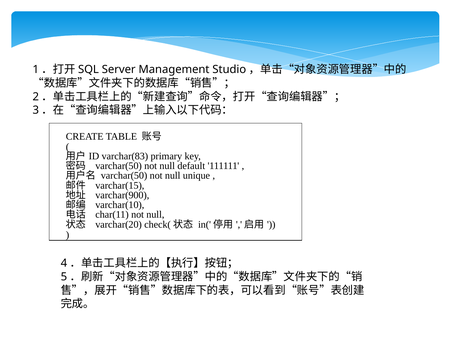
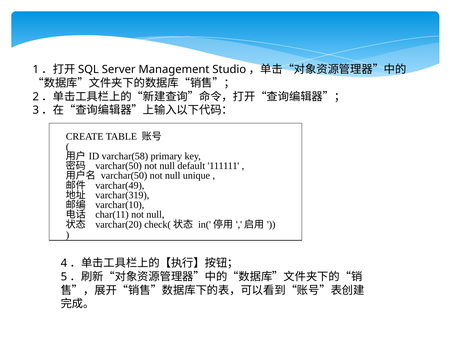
varchar(83: varchar(83 -> varchar(58 (125, 156)
varchar(15: varchar(15 -> varchar(49 (120, 185)
varchar(900: varchar(900 -> varchar(319 (122, 195)
